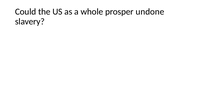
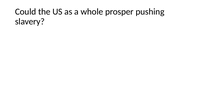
undone: undone -> pushing (150, 12)
